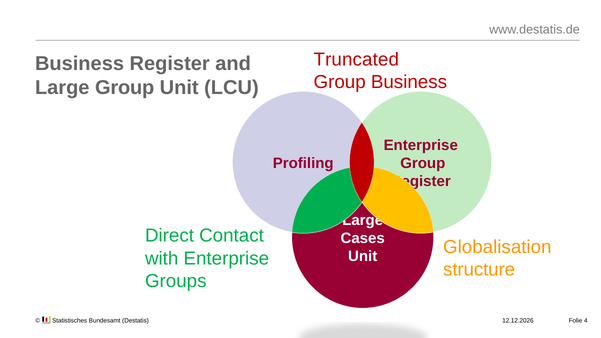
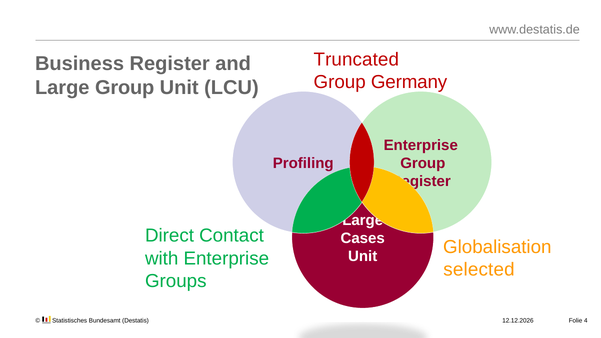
Group Business: Business -> Germany (409, 82)
structure: structure -> selected (479, 270)
